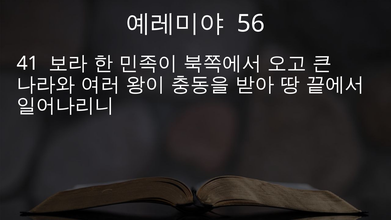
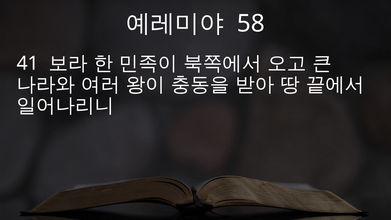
56: 56 -> 58 (251, 24)
